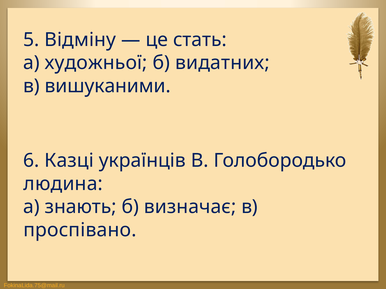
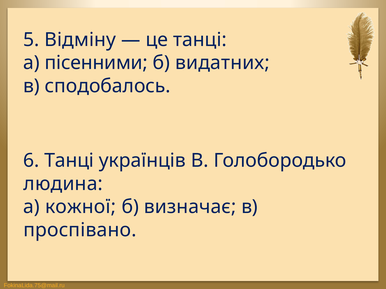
це стать: стать -> танці (200, 40)
художньої: художньої -> пісенними (96, 63)
вишуканими: вишуканими -> сподобалось (108, 86)
6 Казці: Казці -> Танці (69, 161)
знають: знають -> кожної (81, 207)
